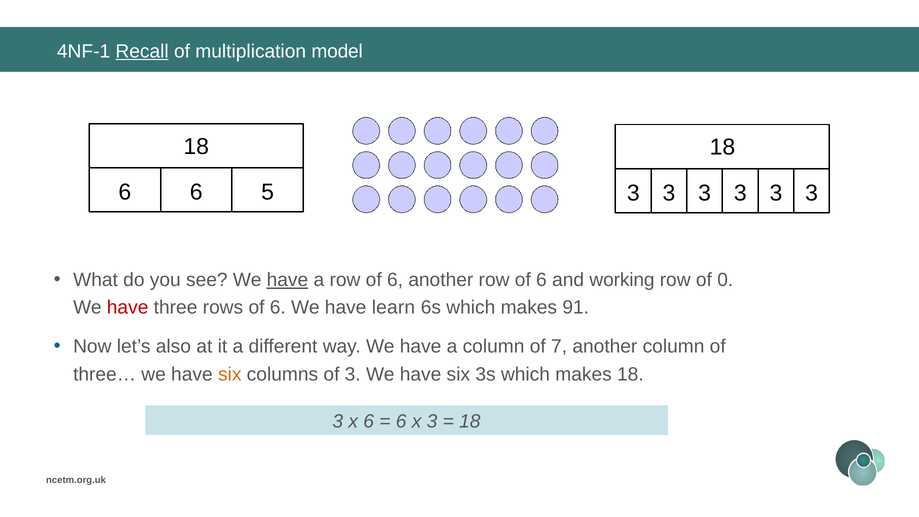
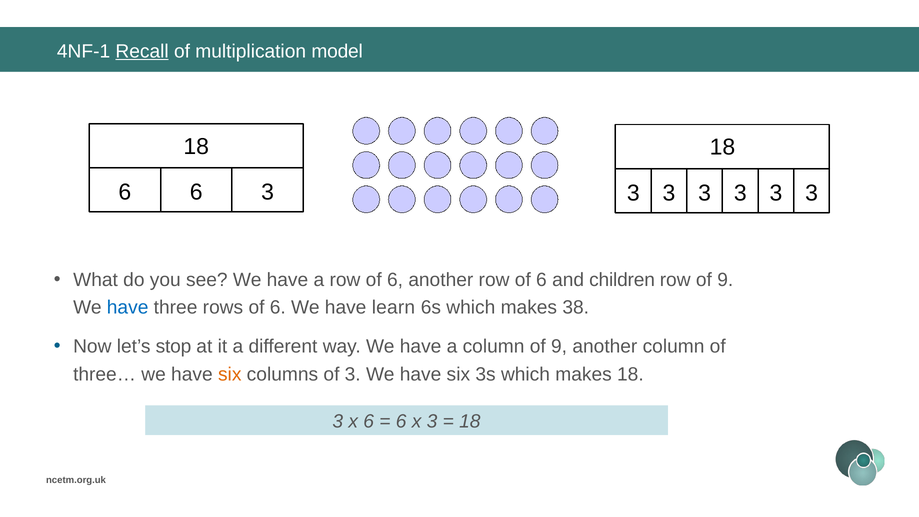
6 5: 5 -> 3 (268, 192)
have underline: present -> none (287, 280)
working: working -> children (622, 280)
row of 0: 0 -> 9 (725, 280)
have colour: red -> blue (128, 308)
91: 91 -> 38 (576, 308)
also: also -> stop (174, 347)
column of 7: 7 -> 9 (559, 347)
